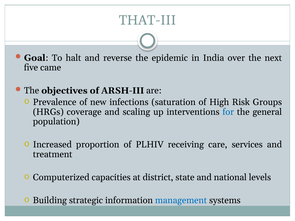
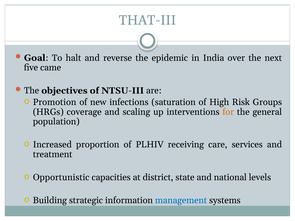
ARSH-III: ARSH-III -> NTSU-III (123, 91)
Prevalence: Prevalence -> Promotion (55, 102)
for colour: blue -> orange (228, 112)
Computerized: Computerized -> Opportunistic (61, 178)
